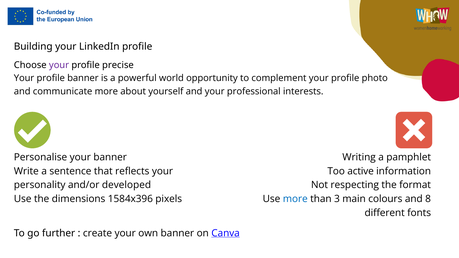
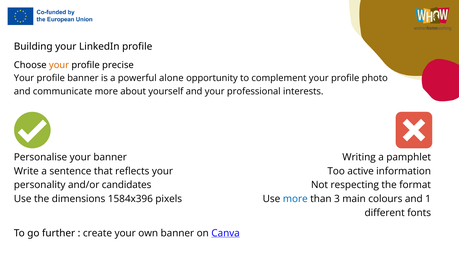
your colour: purple -> orange (59, 65)
world: world -> alone (171, 78)
developed: developed -> candidates (127, 185)
8: 8 -> 1 (428, 199)
